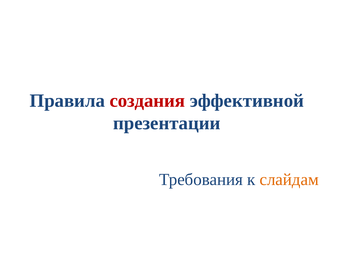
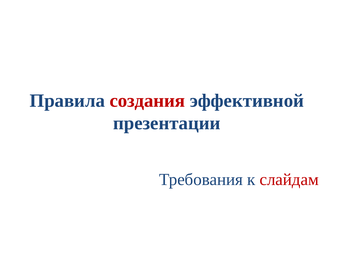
слайдам colour: orange -> red (289, 180)
